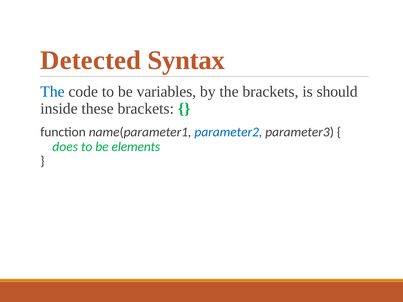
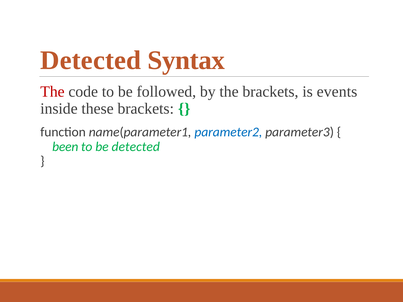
The colour: blue -> red (52, 92)
variables: variables -> followed (166, 92)
should: should -> events (337, 92)
does: does -> been (65, 147)
be elements: elements -> detected (136, 147)
